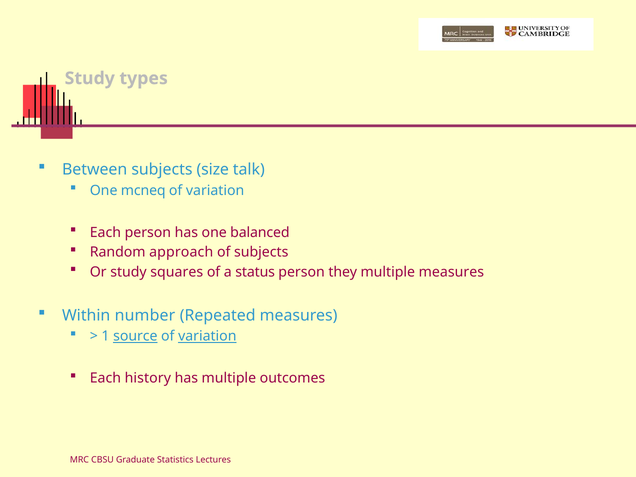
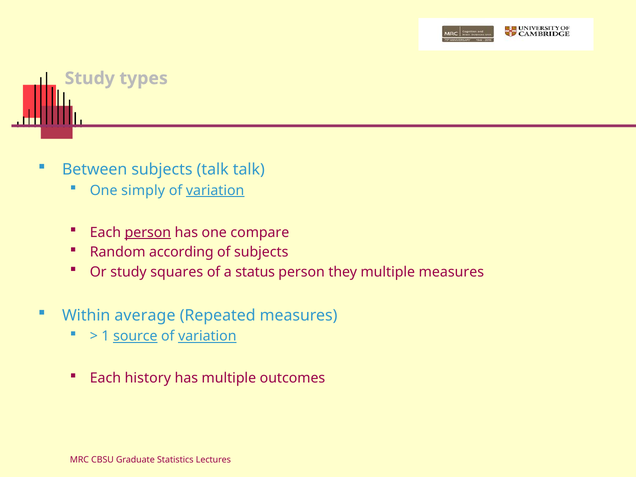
subjects size: size -> talk (213, 170)
mcneq: mcneq -> simply (143, 190)
variation underline: none -> present (215, 190)
person underline: none -> present (148, 232)
balanced: balanced -> compare (260, 232)
approach: approach -> according (181, 252)
number: number -> average (145, 316)
